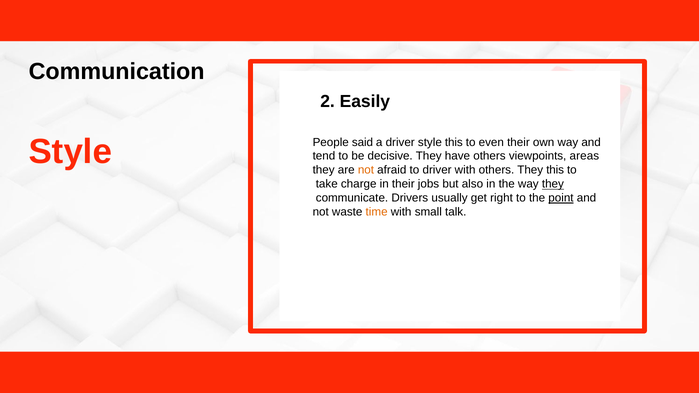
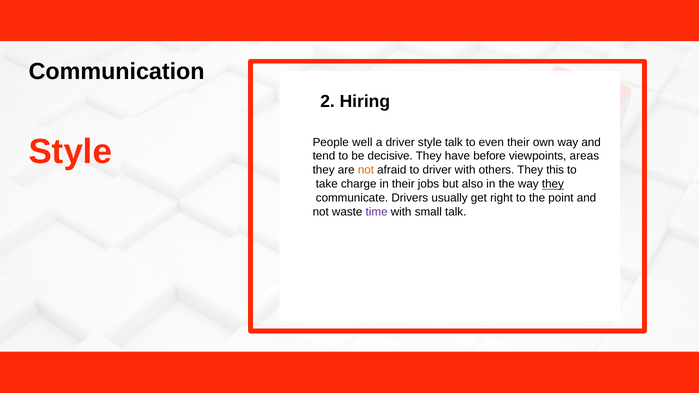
Easily: Easily -> Hiring (365, 102)
said: said -> well (362, 142)
style this: this -> talk (454, 142)
have others: others -> before (490, 156)
point underline: present -> none (561, 198)
time colour: orange -> purple (377, 212)
